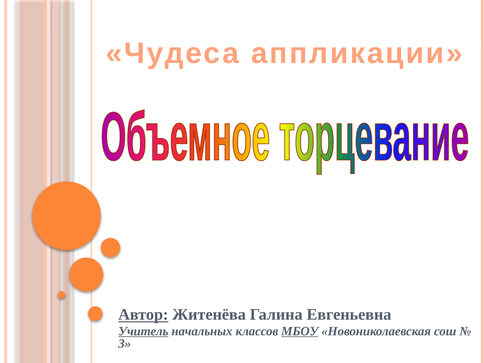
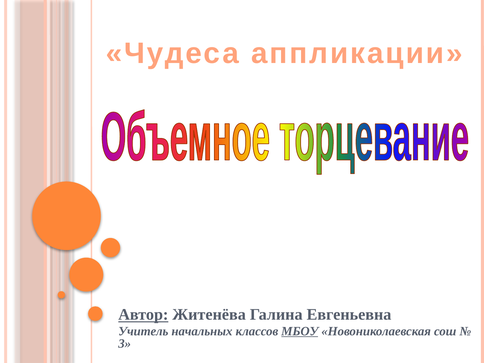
Учитель underline: present -> none (143, 331)
